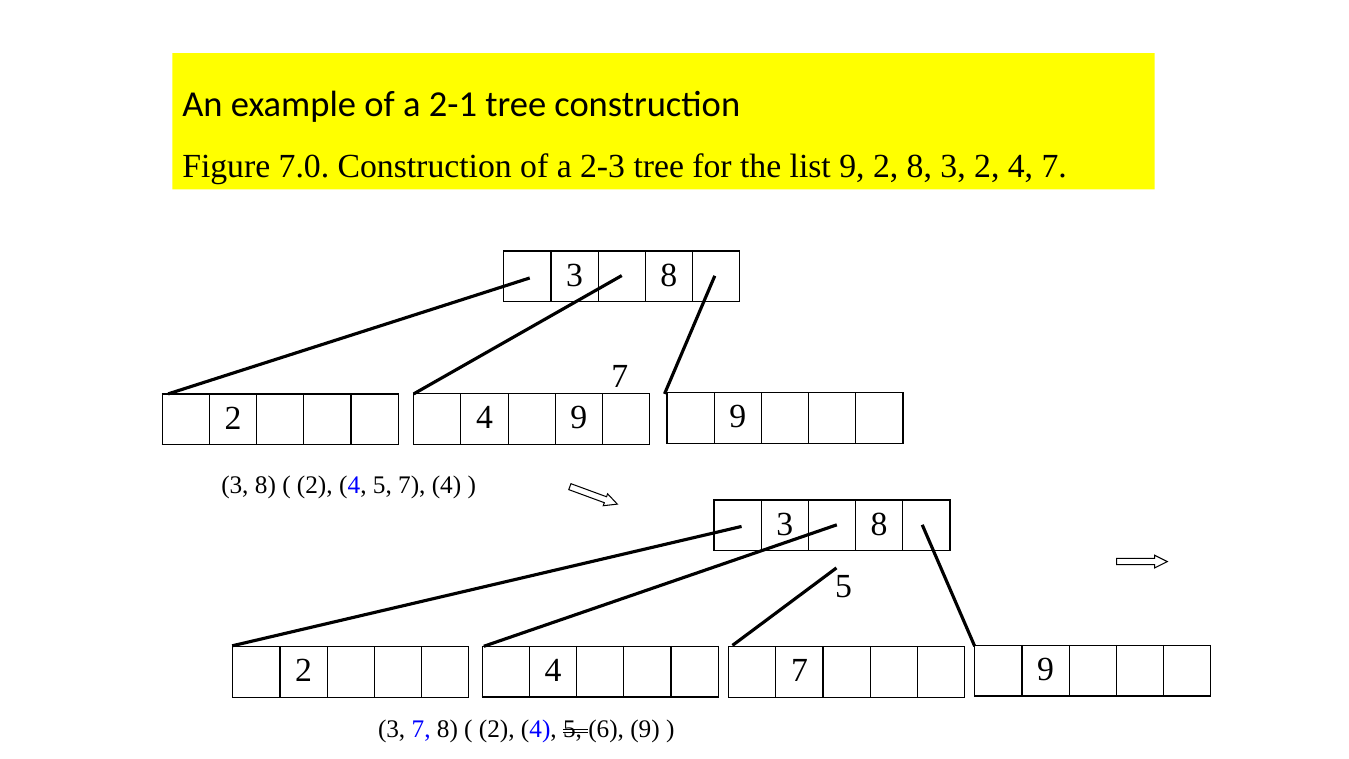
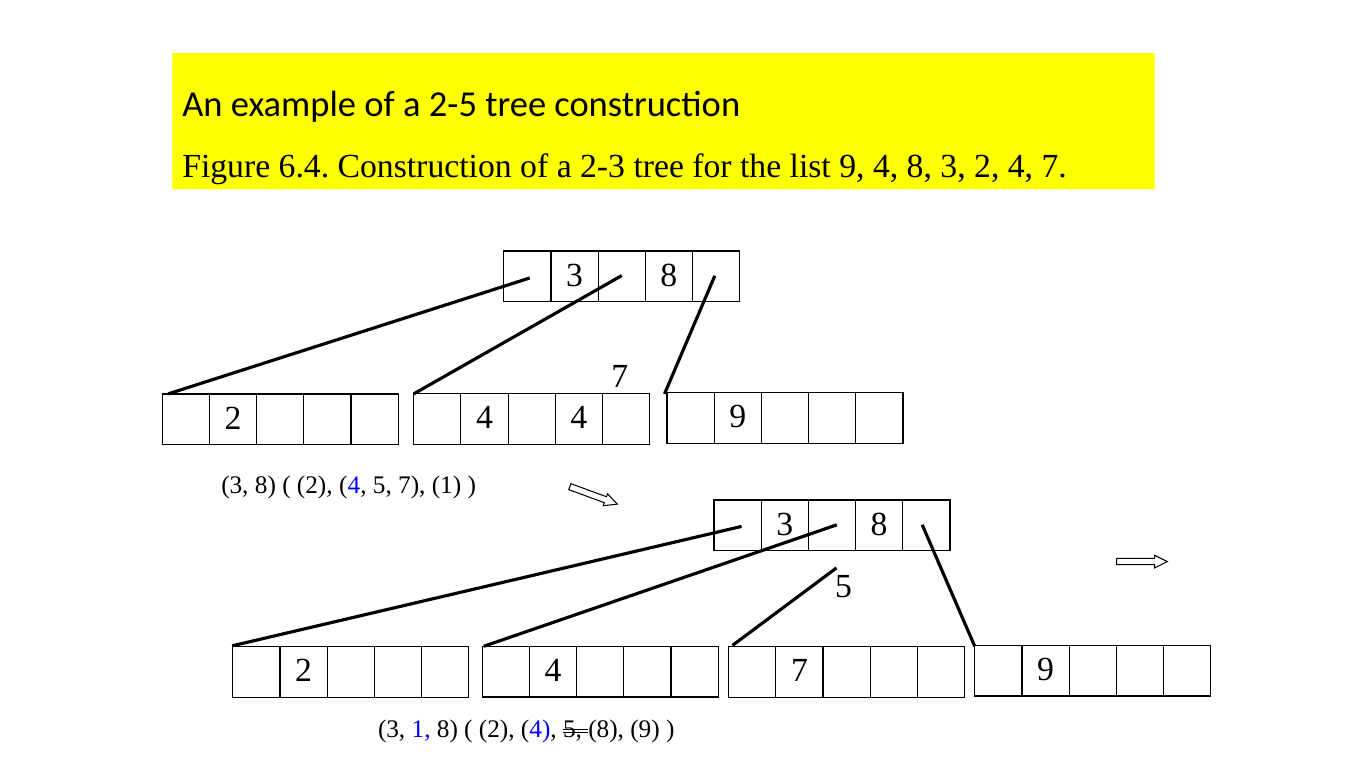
2-1: 2-1 -> 2-5 (453, 104)
7.0: 7.0 -> 6.4 (304, 167)
list 9 2: 2 -> 4 (886, 167)
4 9: 9 -> 4 (579, 418)
7 4: 4 -> 1 (446, 485)
3 7: 7 -> 1 (421, 729)
5 6: 6 -> 8 (606, 729)
